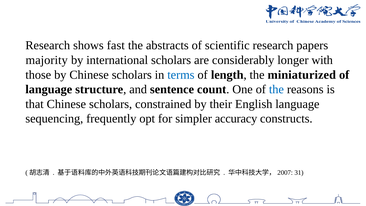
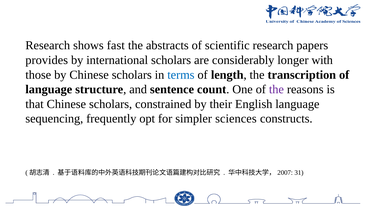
majority: majority -> provides (47, 60)
miniaturized: miniaturized -> transcription (302, 75)
the colour: blue -> purple (276, 89)
accuracy: accuracy -> sciences (236, 119)
